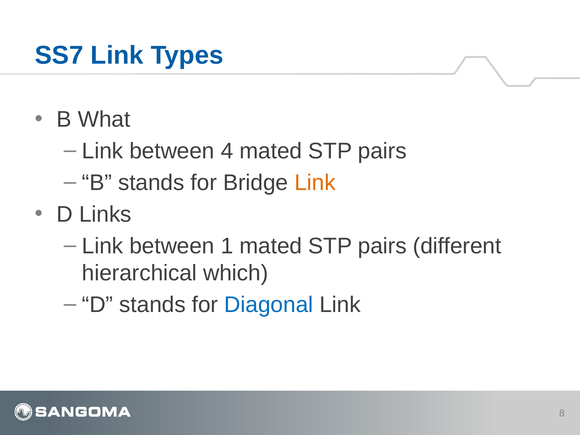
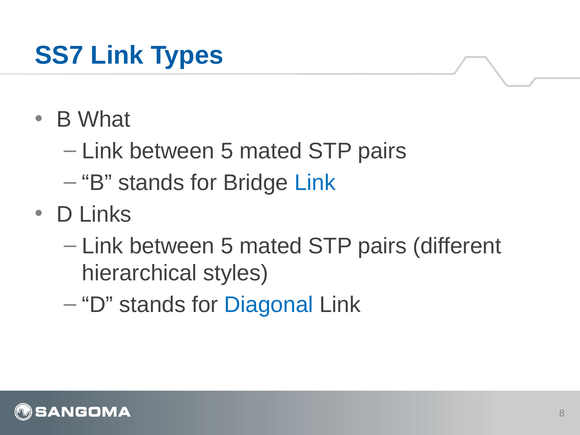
4: 4 -> 5 (227, 151)
Link colour: orange -> blue (315, 183)
1: 1 -> 5 (227, 246)
which: which -> styles (236, 273)
